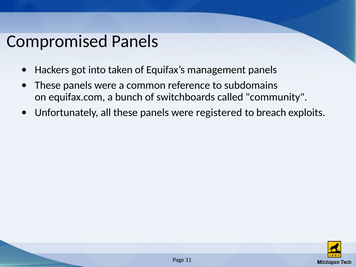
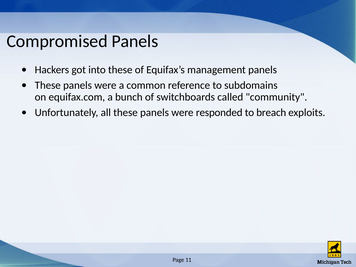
into taken: taken -> these (120, 70)
registered: registered -> responded (219, 113)
